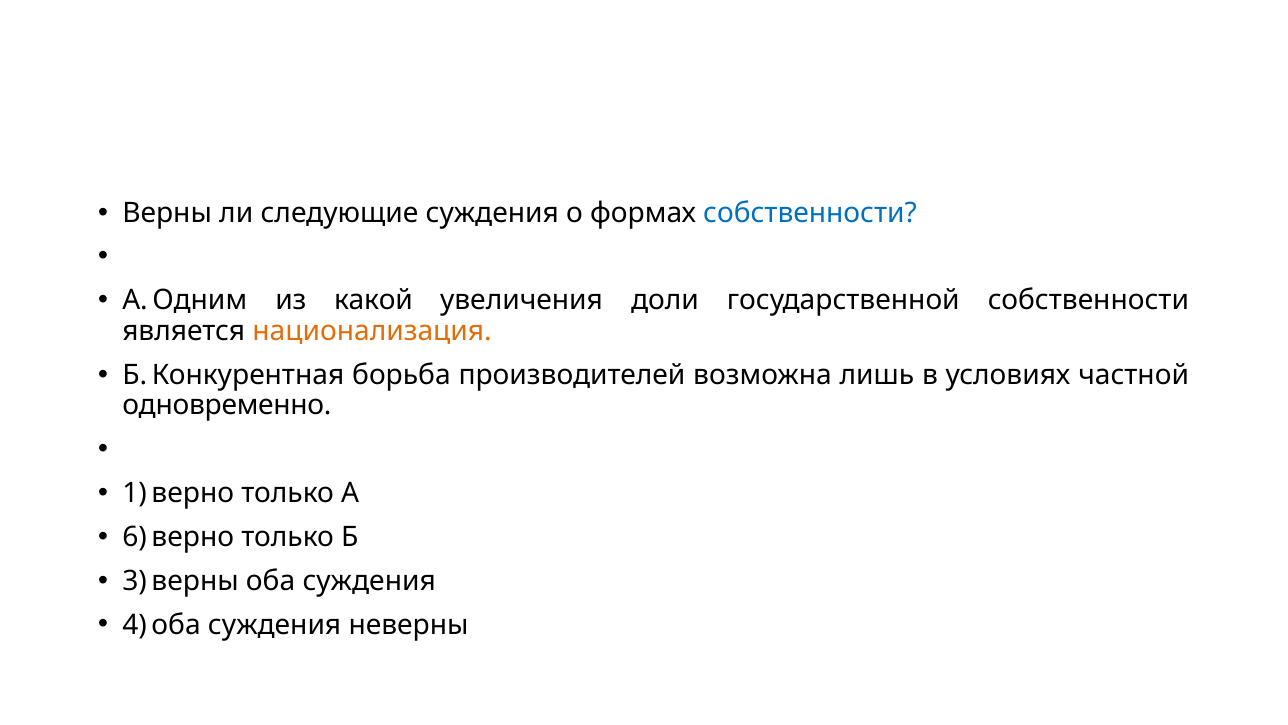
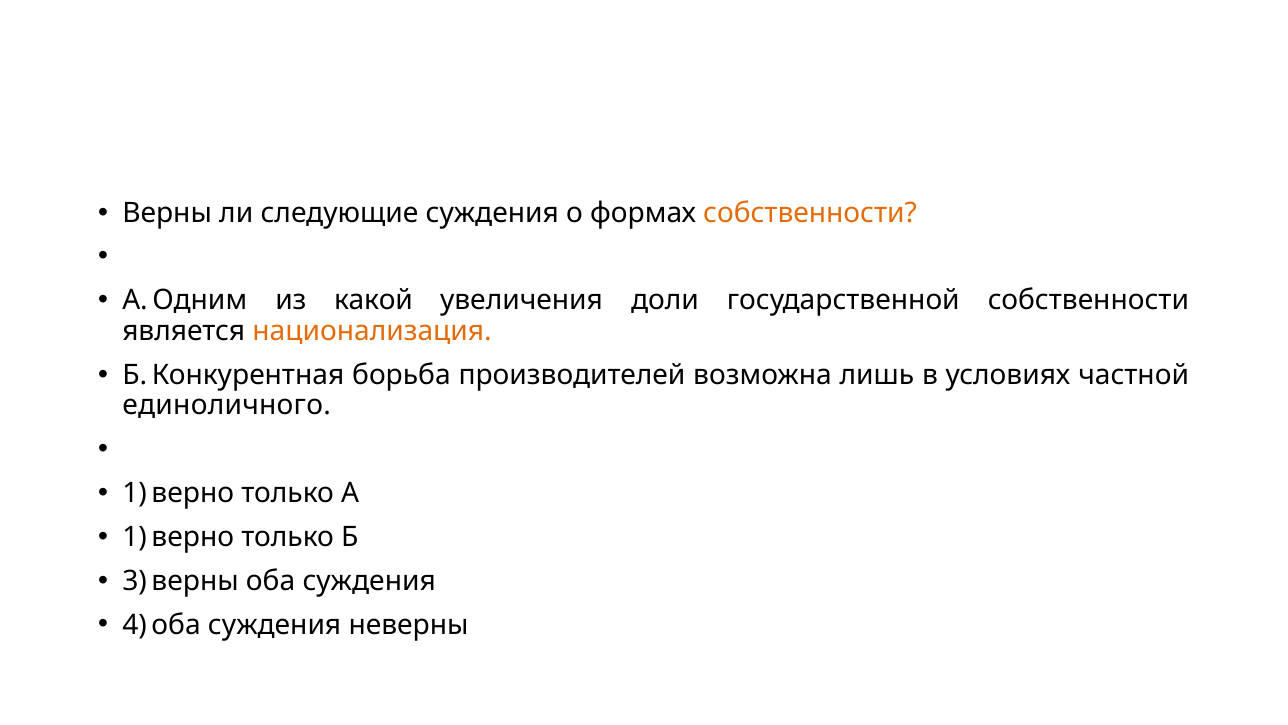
собственности colour: blue -> orange (810, 213)
одновременно: одновременно -> единоличного (227, 405)
6: 6 -> 1 (135, 537)
